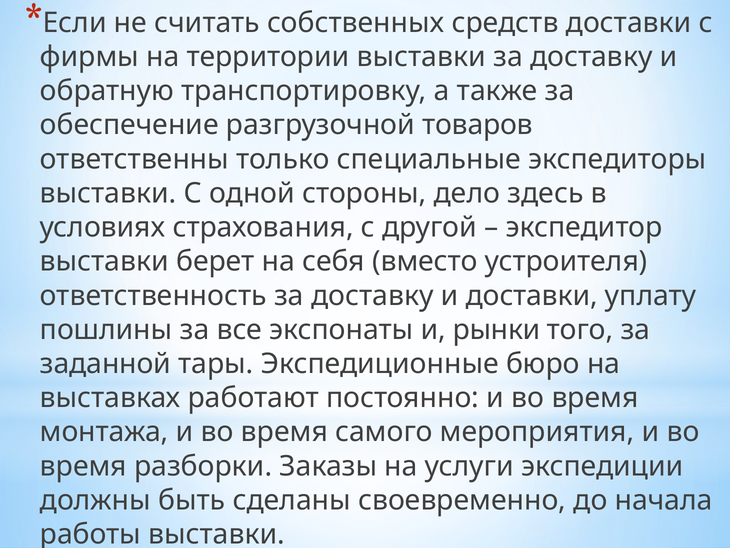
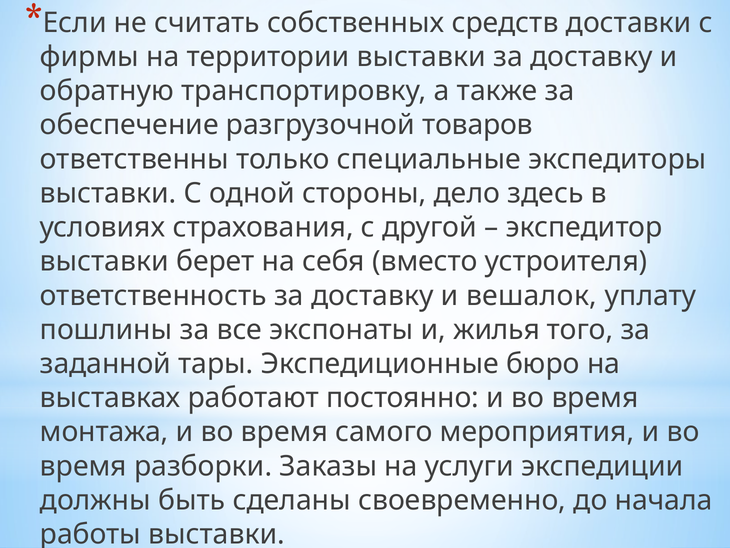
и доставки: доставки -> вешалок (532, 295)
рынки: рынки -> жилья (497, 329)
